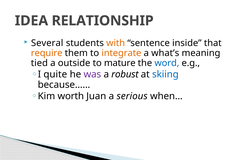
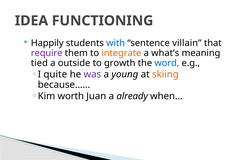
RELATIONSHIP: RELATIONSHIP -> FUNCTIONING (103, 21)
Several: Several -> Happily (47, 43)
with colour: orange -> blue (116, 43)
inside: inside -> villain (187, 43)
require colour: orange -> purple (47, 53)
mature: mature -> growth (120, 63)
robust: robust -> young (125, 75)
skiing colour: blue -> orange (165, 75)
serious: serious -> already (132, 96)
